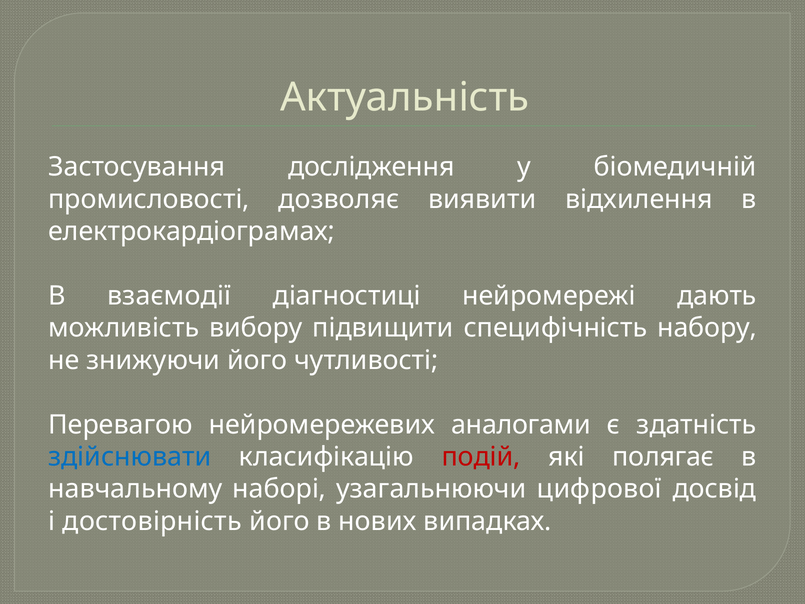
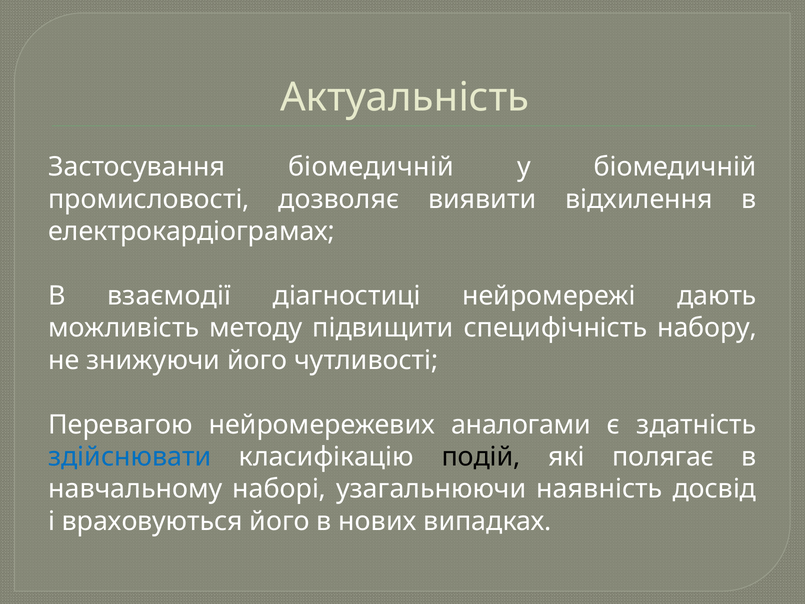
Застосування дослідження: дослідження -> біомедичній (371, 167)
вибору: вибору -> методу (256, 328)
подій colour: red -> black (481, 457)
цифрової: цифрової -> наявність (599, 489)
достовірність: достовірність -> враховуються (152, 521)
